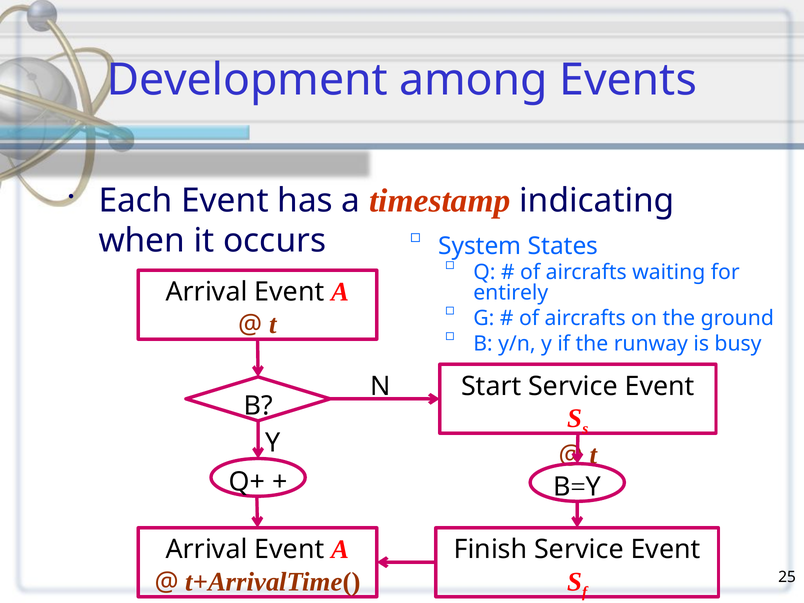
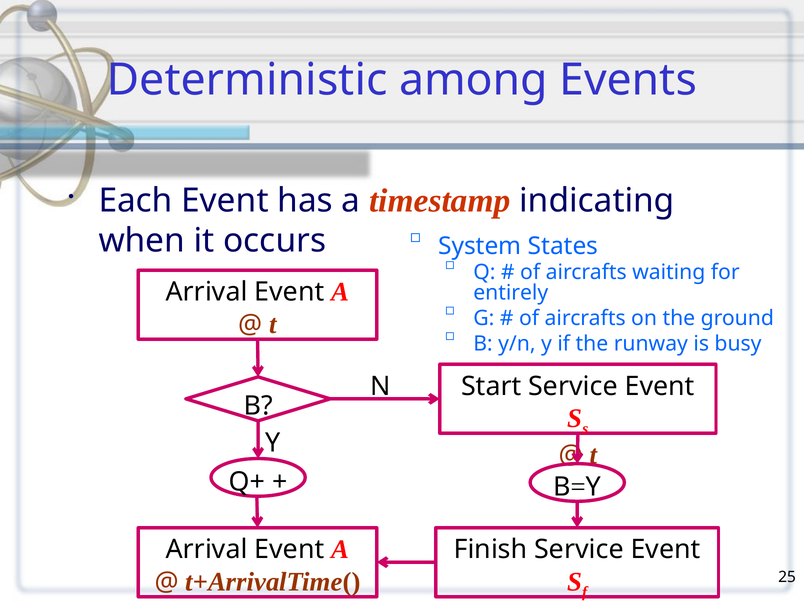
Development: Development -> Deterministic (247, 80)
